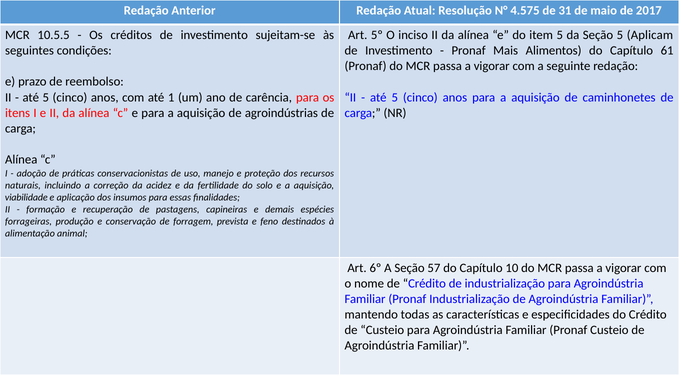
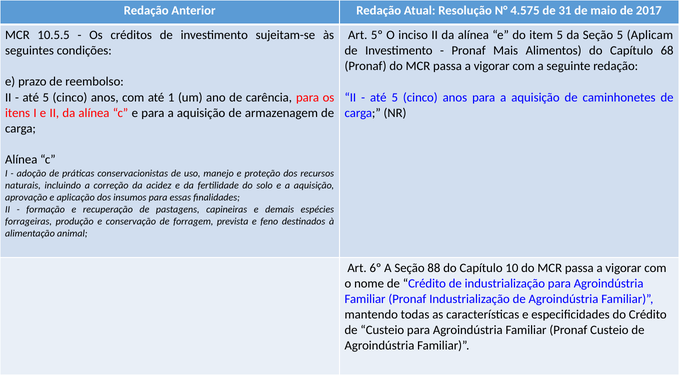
61: 61 -> 68 (667, 51)
agroindústrias: agroindústrias -> armazenagem (281, 113)
viabilidade: viabilidade -> aprovação (26, 197)
57: 57 -> 88 (434, 268)
